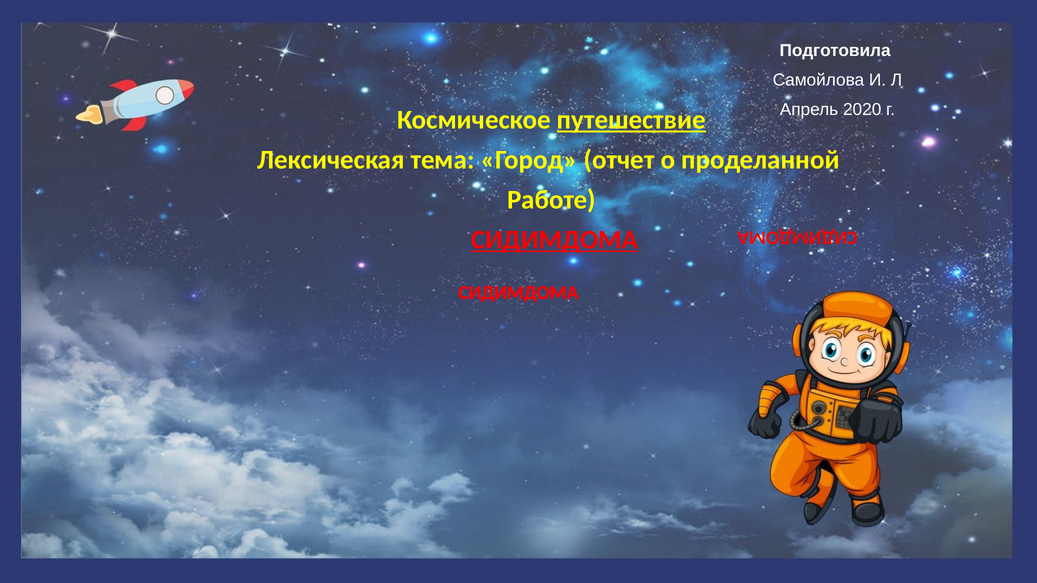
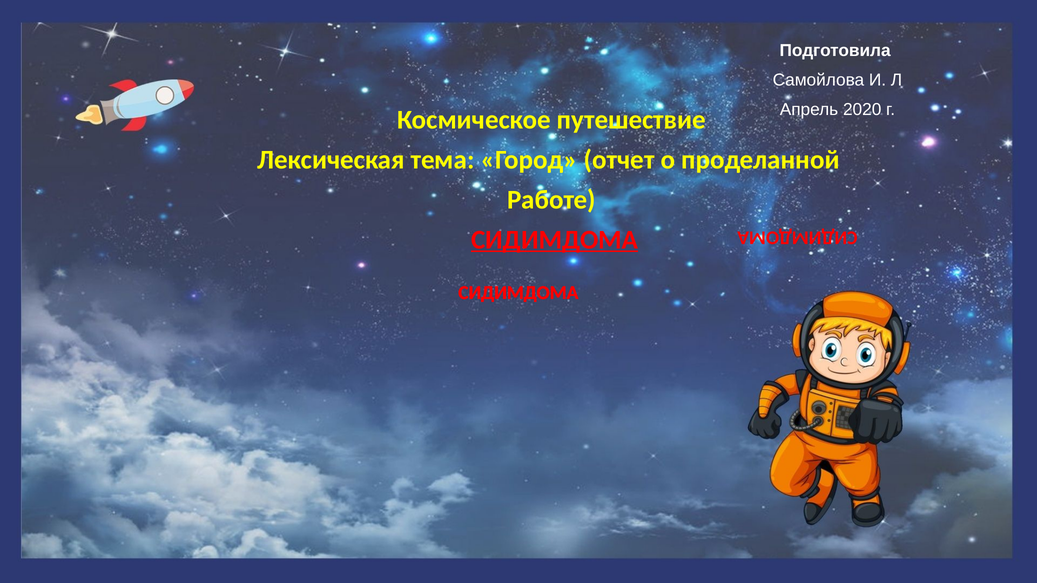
путешествие underline: present -> none (631, 120)
